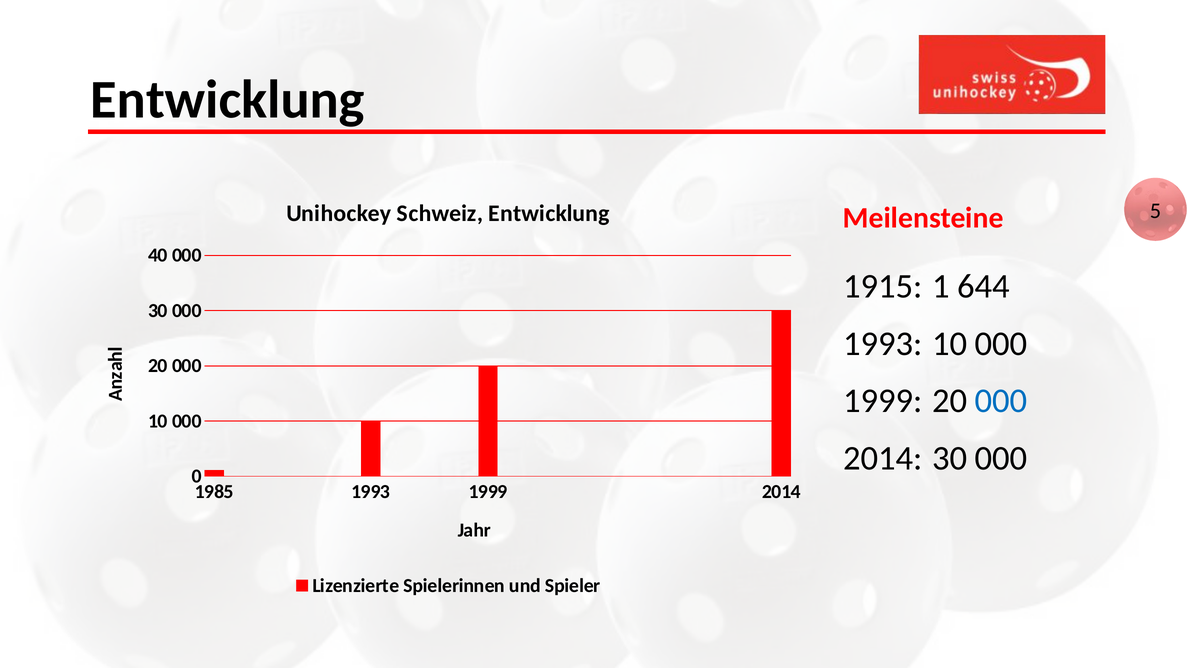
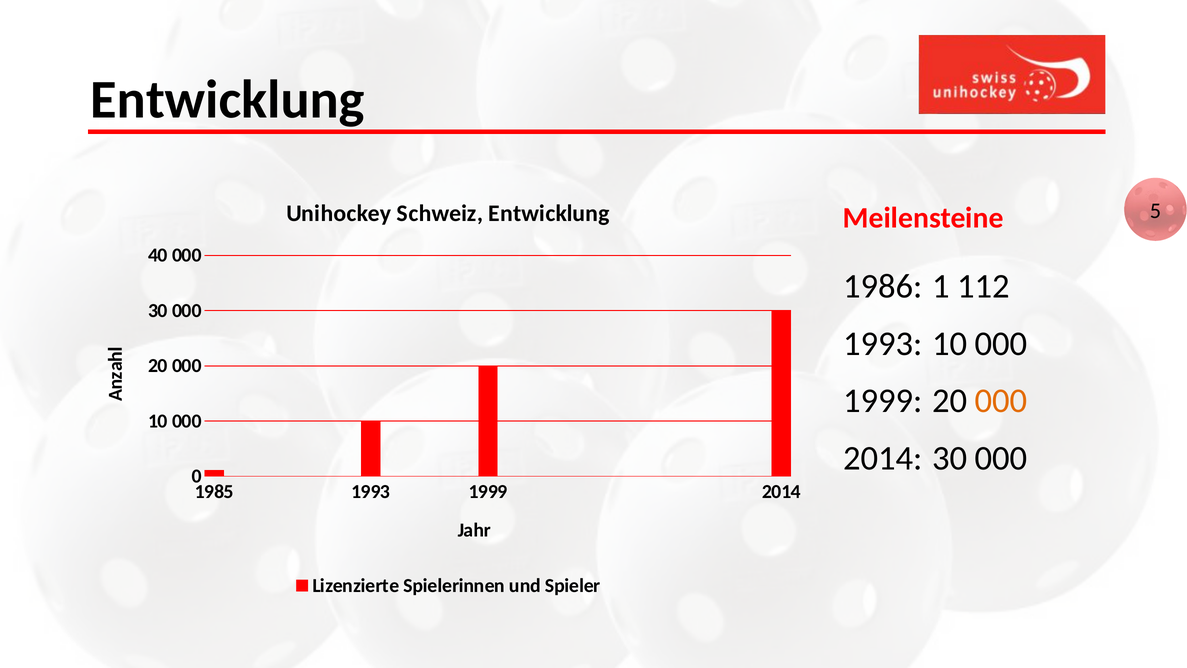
1915: 1915 -> 1986 (883, 286)
644: 644 -> 112 (984, 286)
000 colour: blue -> orange (1001, 401)
